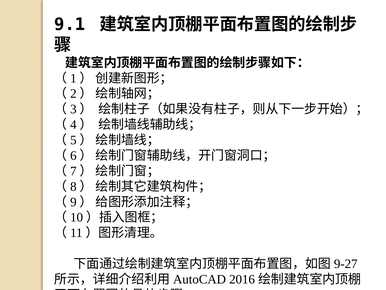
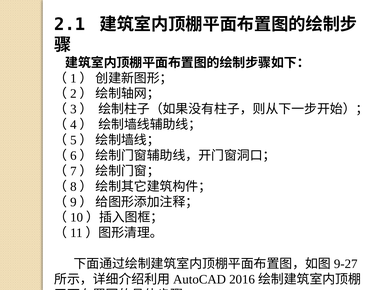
9.1: 9.1 -> 2.1 (70, 24)
